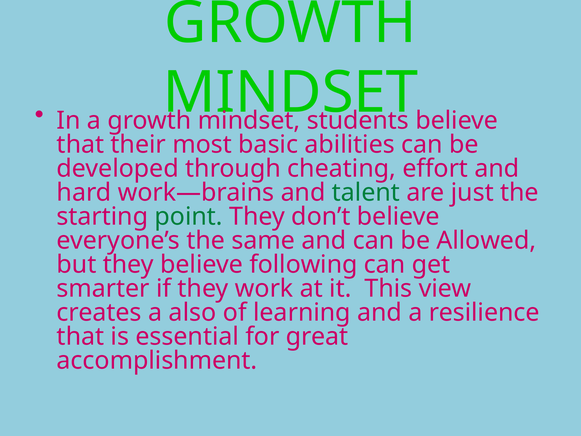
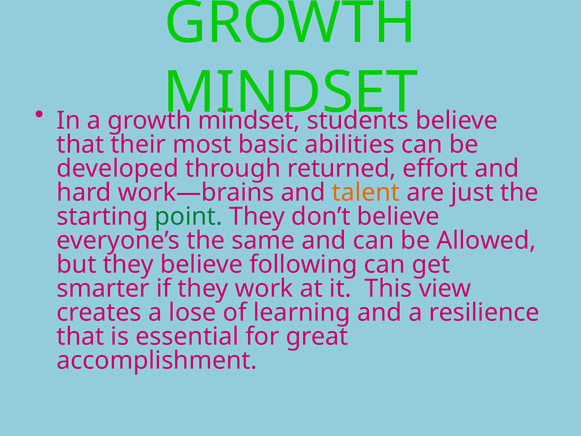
cheating: cheating -> returned (342, 168)
talent colour: green -> orange (366, 192)
also: also -> lose (193, 312)
